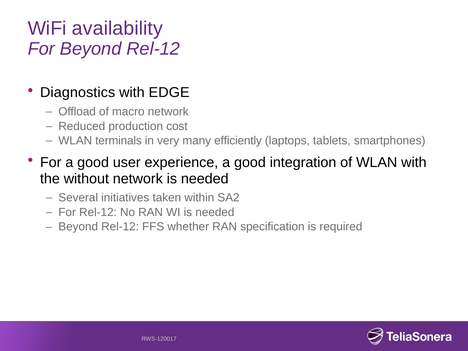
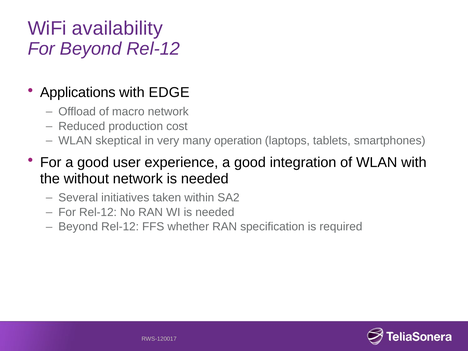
Diagnostics: Diagnostics -> Applications (78, 93)
terminals: terminals -> skeptical (118, 141)
efficiently: efficiently -> operation (238, 141)
